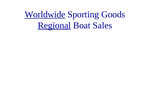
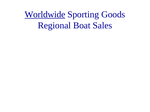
Regional underline: present -> none (54, 26)
